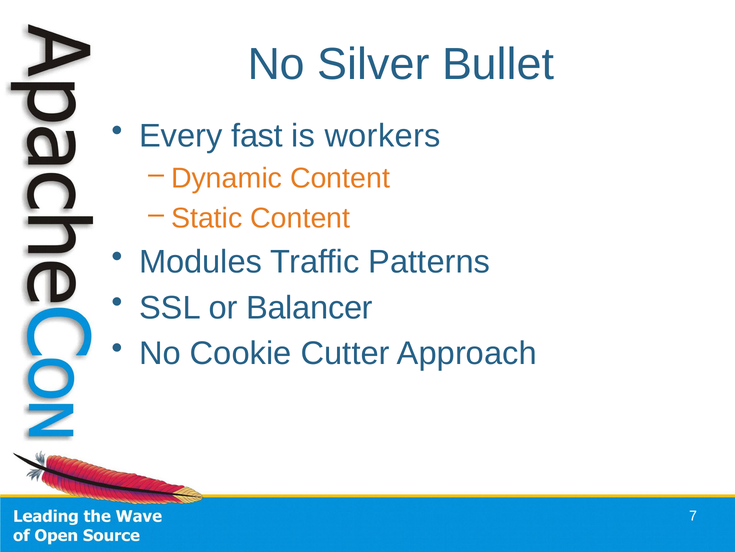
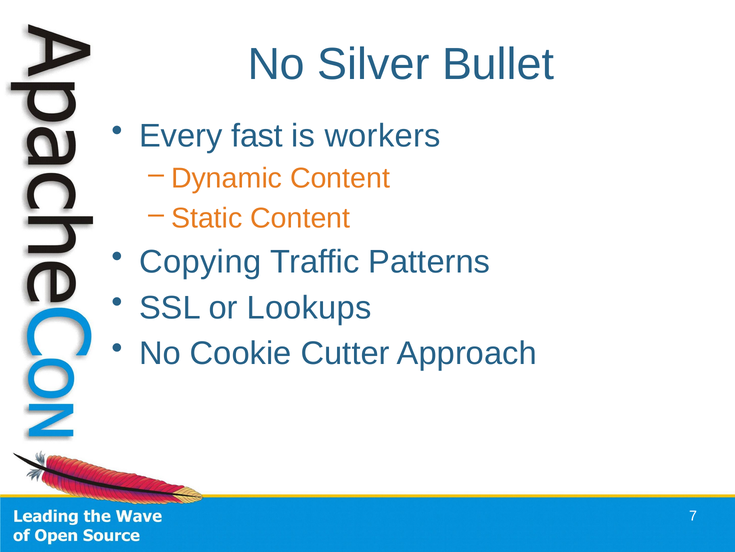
Modules: Modules -> Copying (200, 262)
Balancer: Balancer -> Lookups (309, 307)
